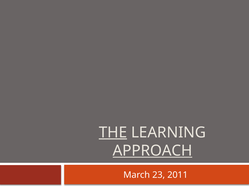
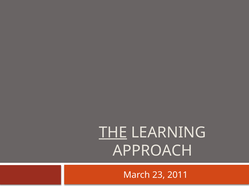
APPROACH underline: present -> none (153, 150)
